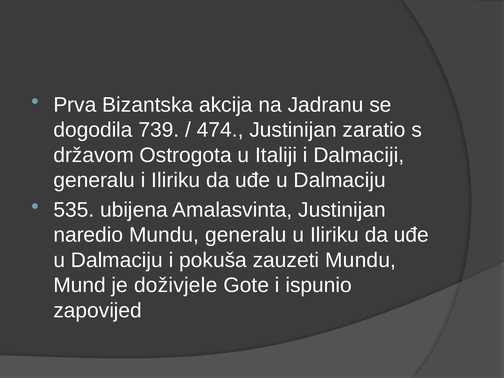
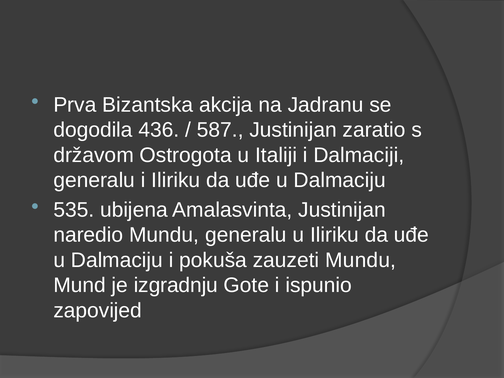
739: 739 -> 436 (159, 130)
474: 474 -> 587 (220, 130)
doživjele: doživjele -> izgradnju (176, 285)
